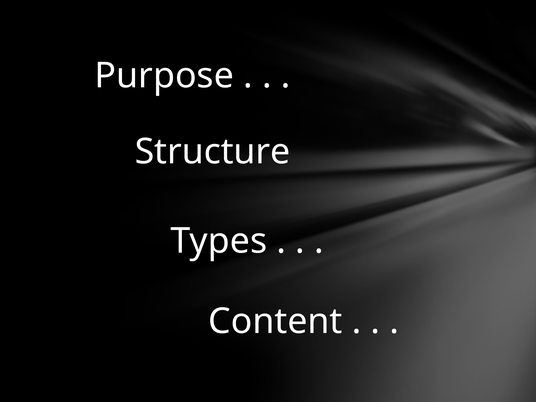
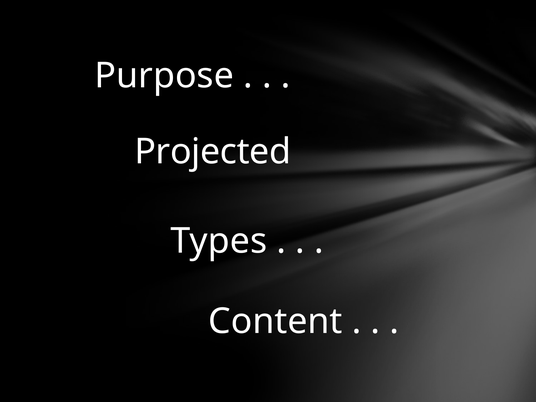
Structure: Structure -> Projected (213, 152)
